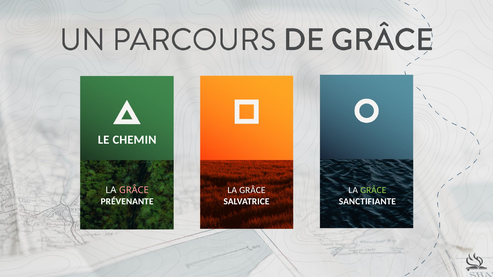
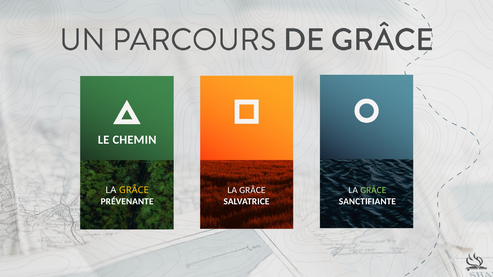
GRÂCE colour: pink -> yellow (134, 190)
